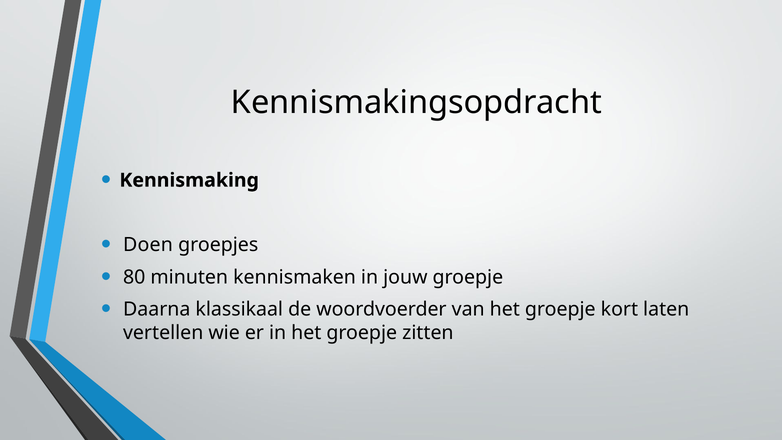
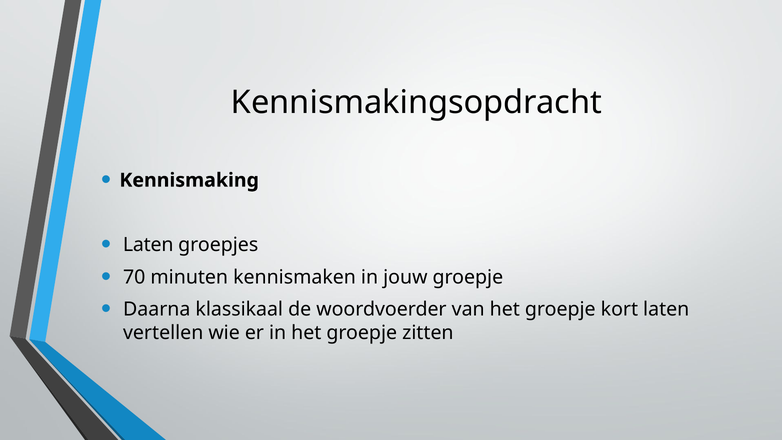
Doen: Doen -> Laten (148, 245)
80: 80 -> 70 (134, 277)
